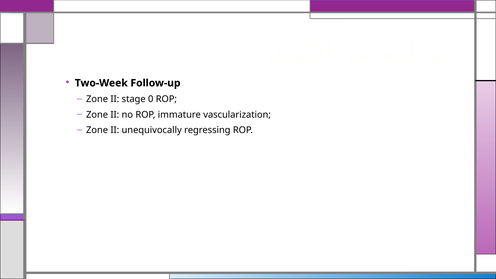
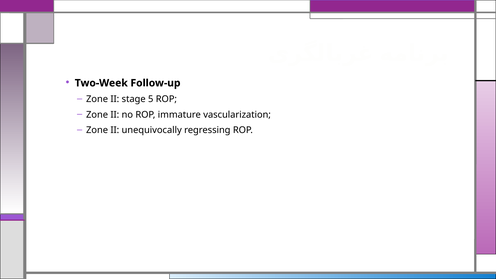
0: 0 -> 5 (151, 99)
